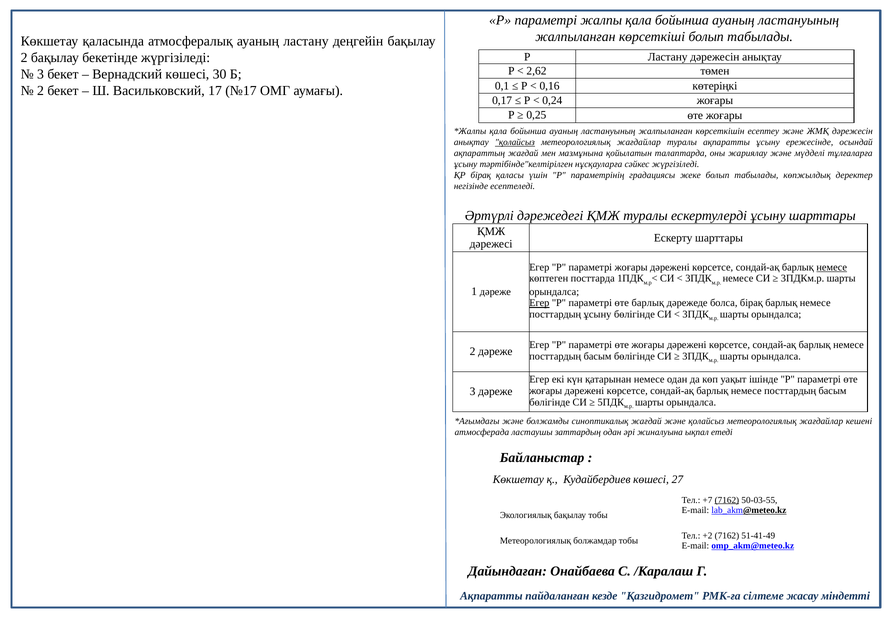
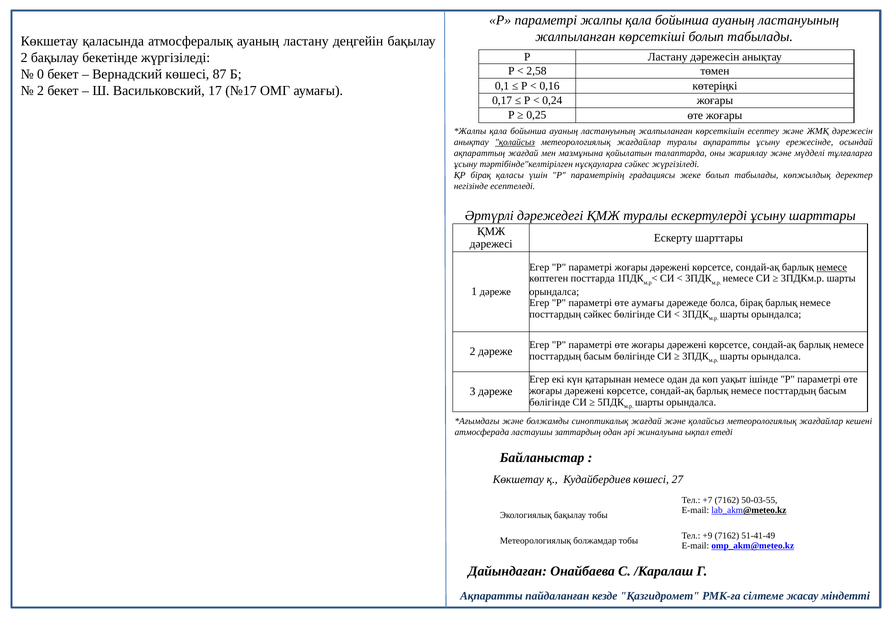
2,62: 2,62 -> 2,58 (536, 71)
3: 3 -> 0 (41, 74)
30: 30 -> 87 (220, 74)
Егер underline: present -> none (539, 303)
өте барлық: барлық -> аумағы (648, 303)
посттардың ұсыну: ұсыну -> сәйкес (598, 314)
7162 underline: present -> none (727, 500)
+2: +2 -> +9 (707, 535)
